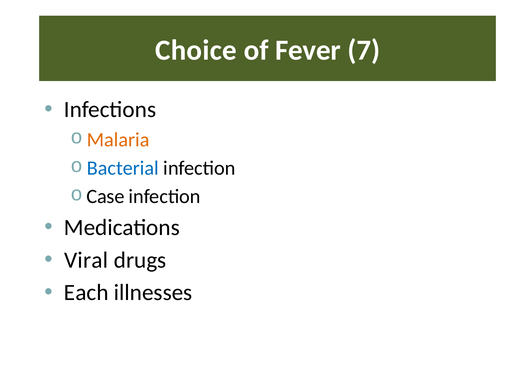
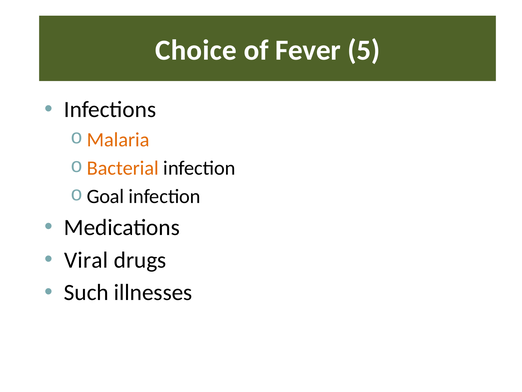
7: 7 -> 5 (364, 50)
Bacterial colour: blue -> orange (123, 168)
Case: Case -> Goal (105, 196)
Each: Each -> Such (86, 292)
